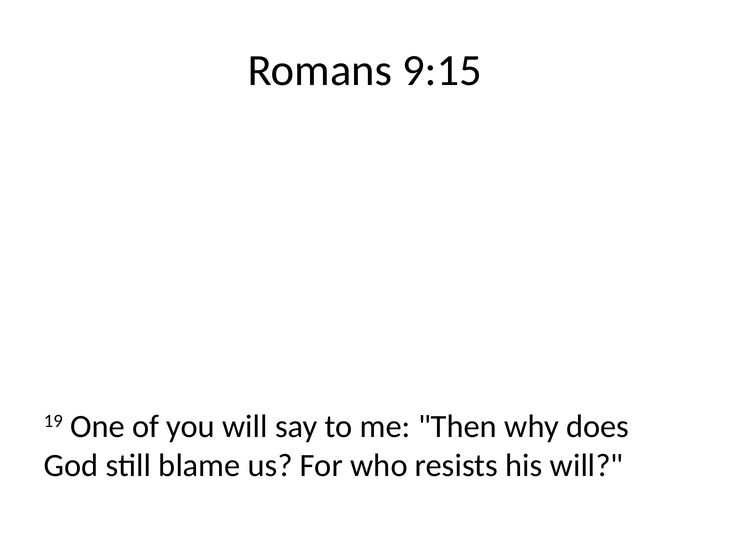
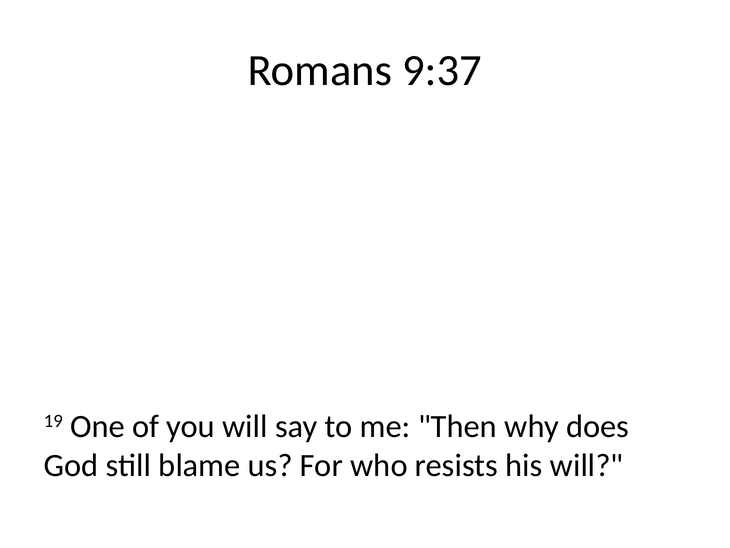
9:15: 9:15 -> 9:37 (442, 71)
